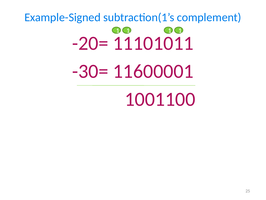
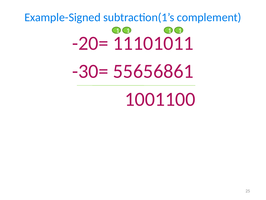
11600001: 11600001 -> 55656861 (153, 71)
